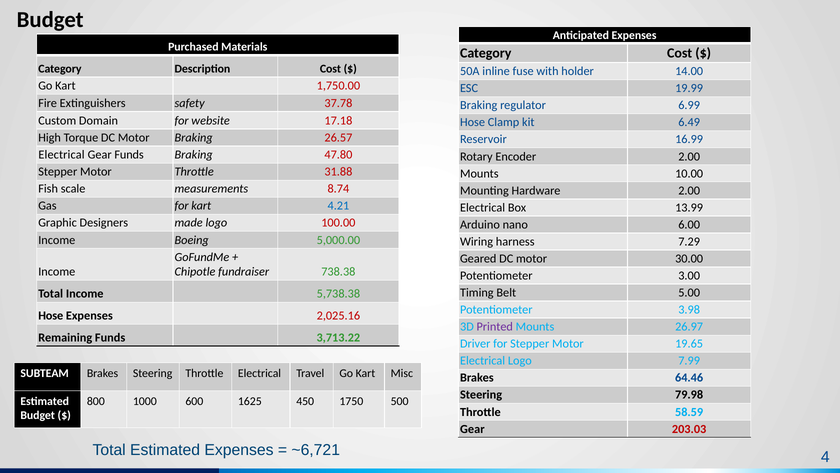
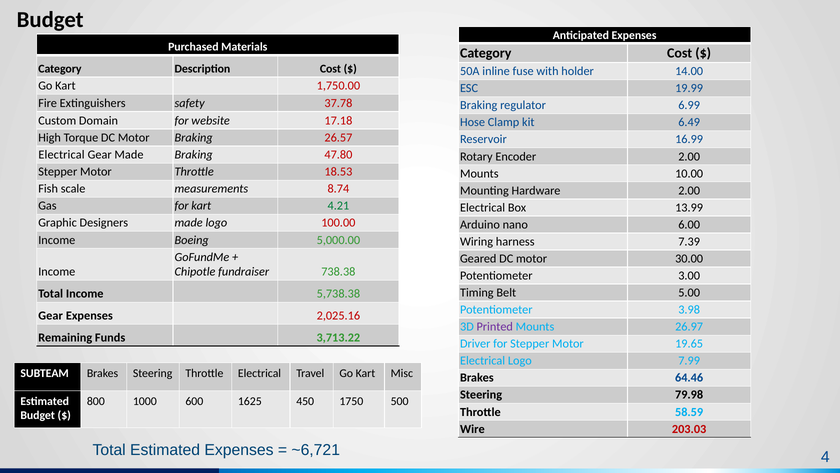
Gear Funds: Funds -> Made (129, 155)
31.88: 31.88 -> 18.53 (338, 172)
4.21 colour: blue -> green (338, 206)
7.29: 7.29 -> 7.39 (689, 241)
Hose: Hose -> Gear (51, 315)
Gear: Gear -> Wire (472, 429)
